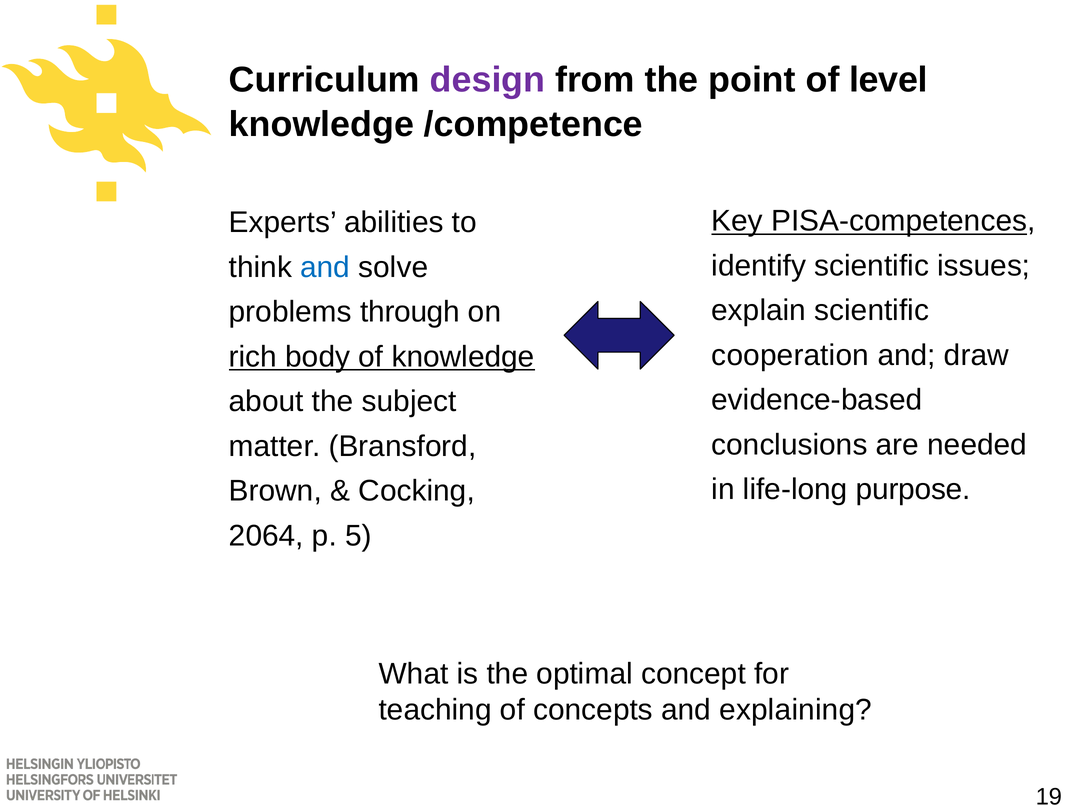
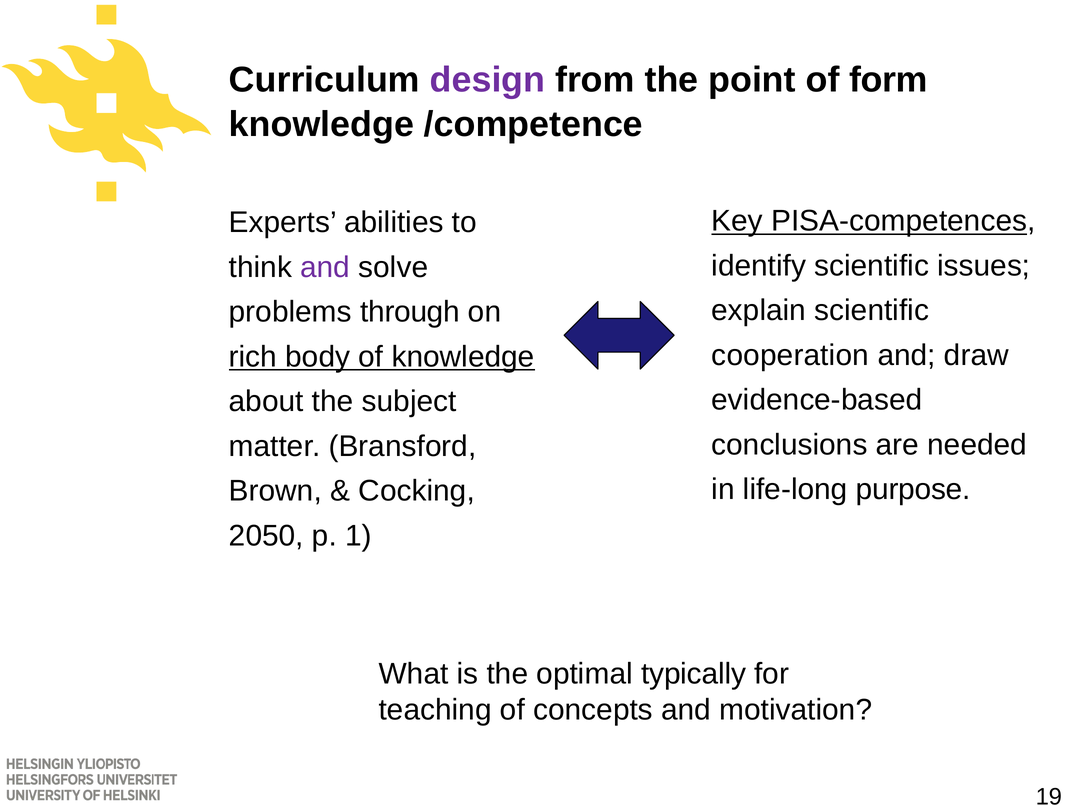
level: level -> form (888, 80)
and colour: blue -> purple (325, 267)
2064: 2064 -> 2050 (266, 536)
5: 5 -> 1 (358, 536)
concept: concept -> typically (694, 674)
explaining: explaining -> motivation (796, 710)
